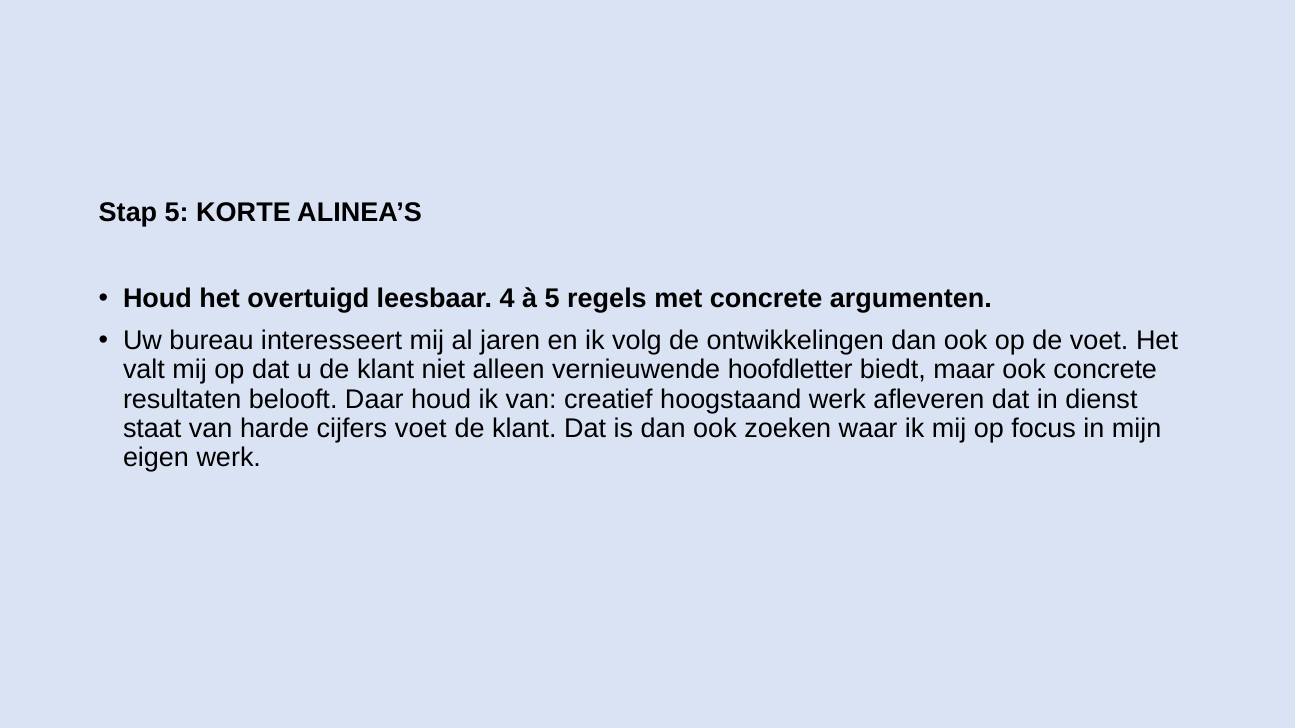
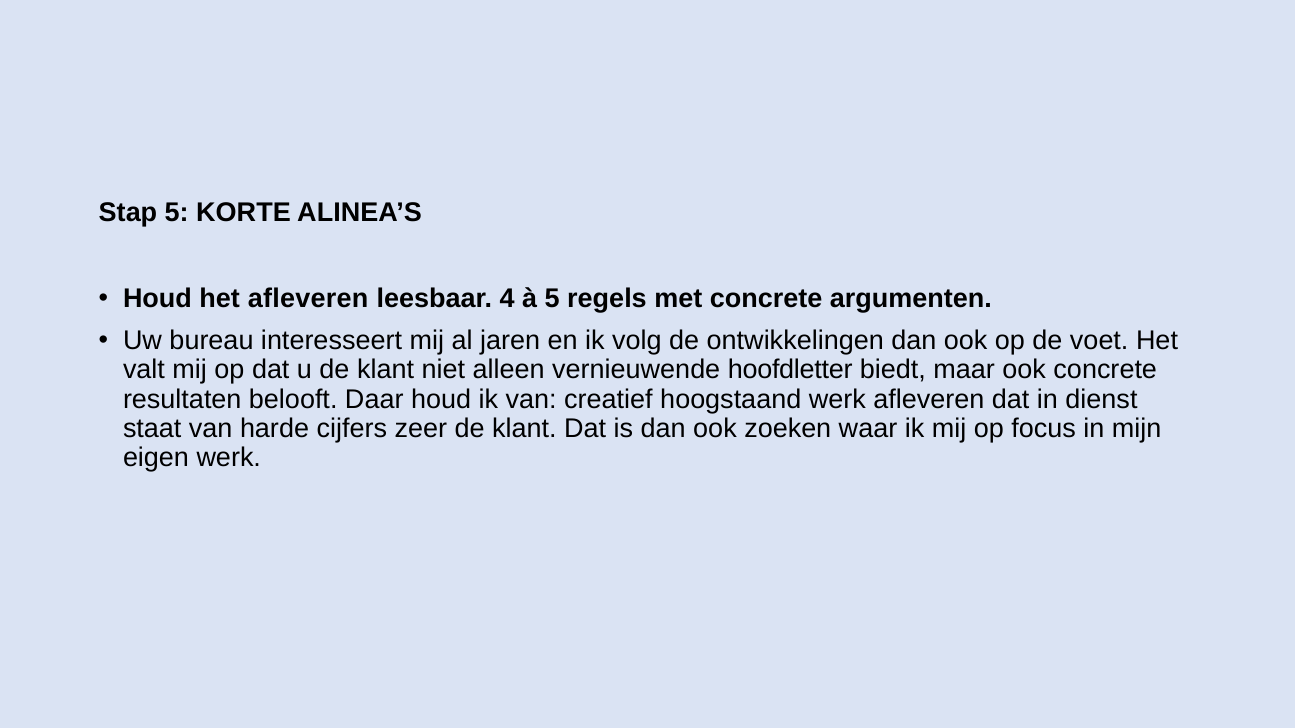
het overtuigd: overtuigd -> afleveren (308, 298)
cijfers voet: voet -> zeer (421, 428)
